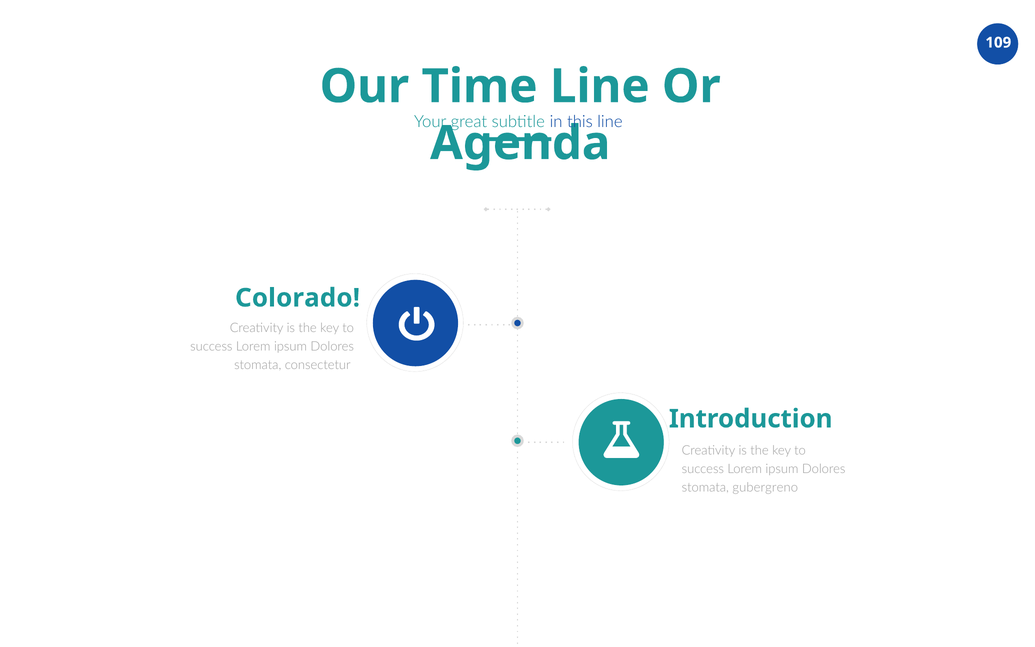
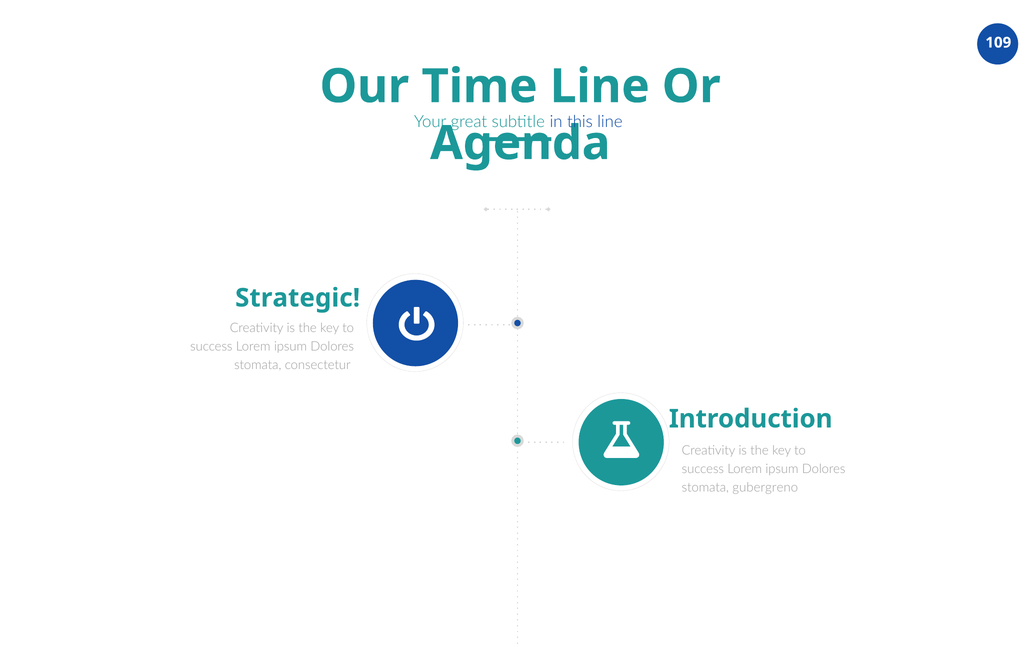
Colorado: Colorado -> Strategic (298, 298)
